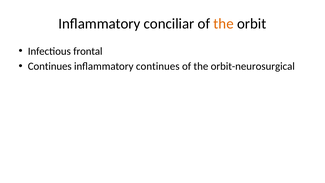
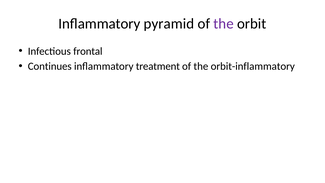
conciliar: conciliar -> pyramid (169, 24)
the colour: orange -> purple (224, 24)
inflammatory continues: continues -> treatment (158, 66)
orbit-neurosurgical: orbit-neurosurgical -> orbit-inflammatory (253, 66)
